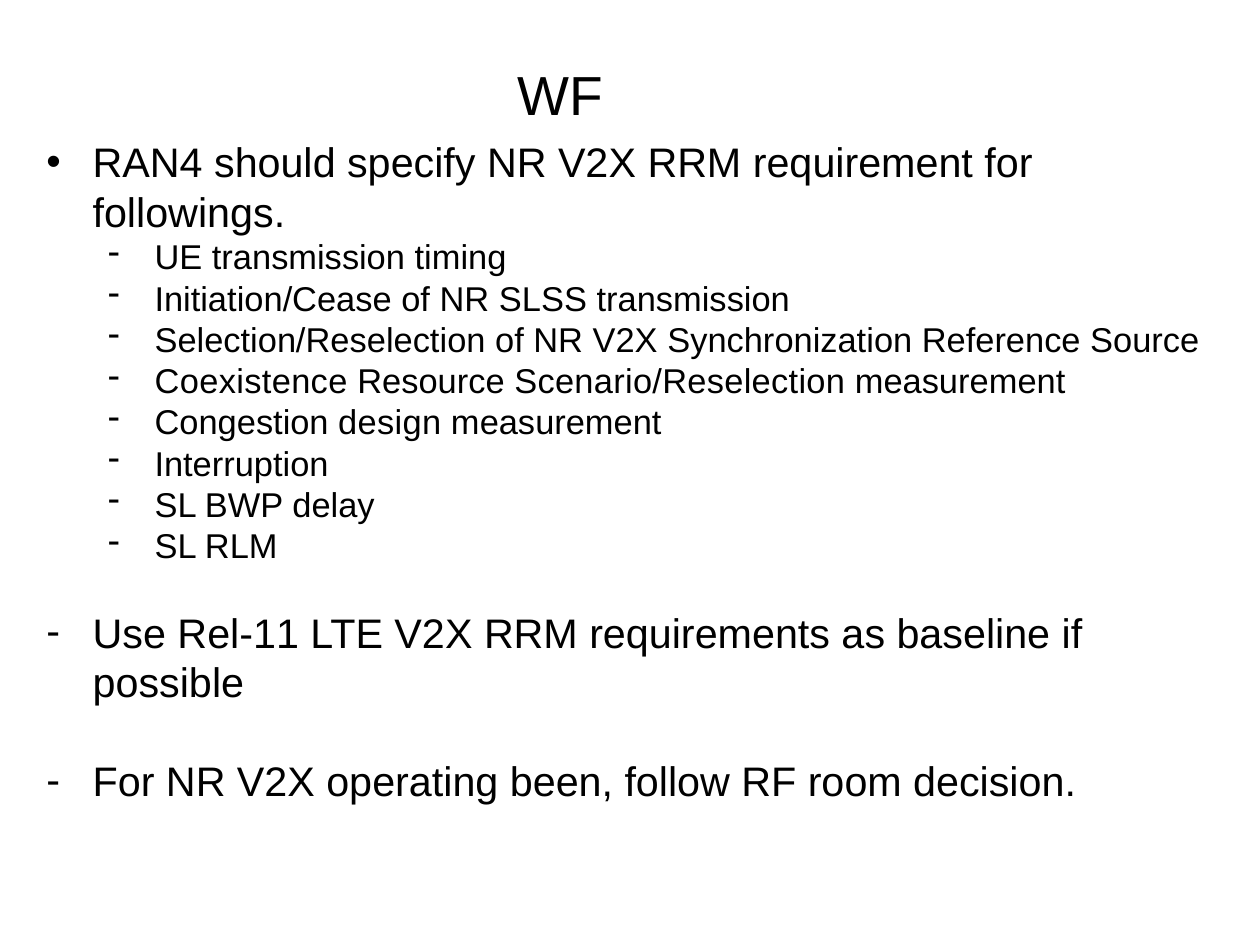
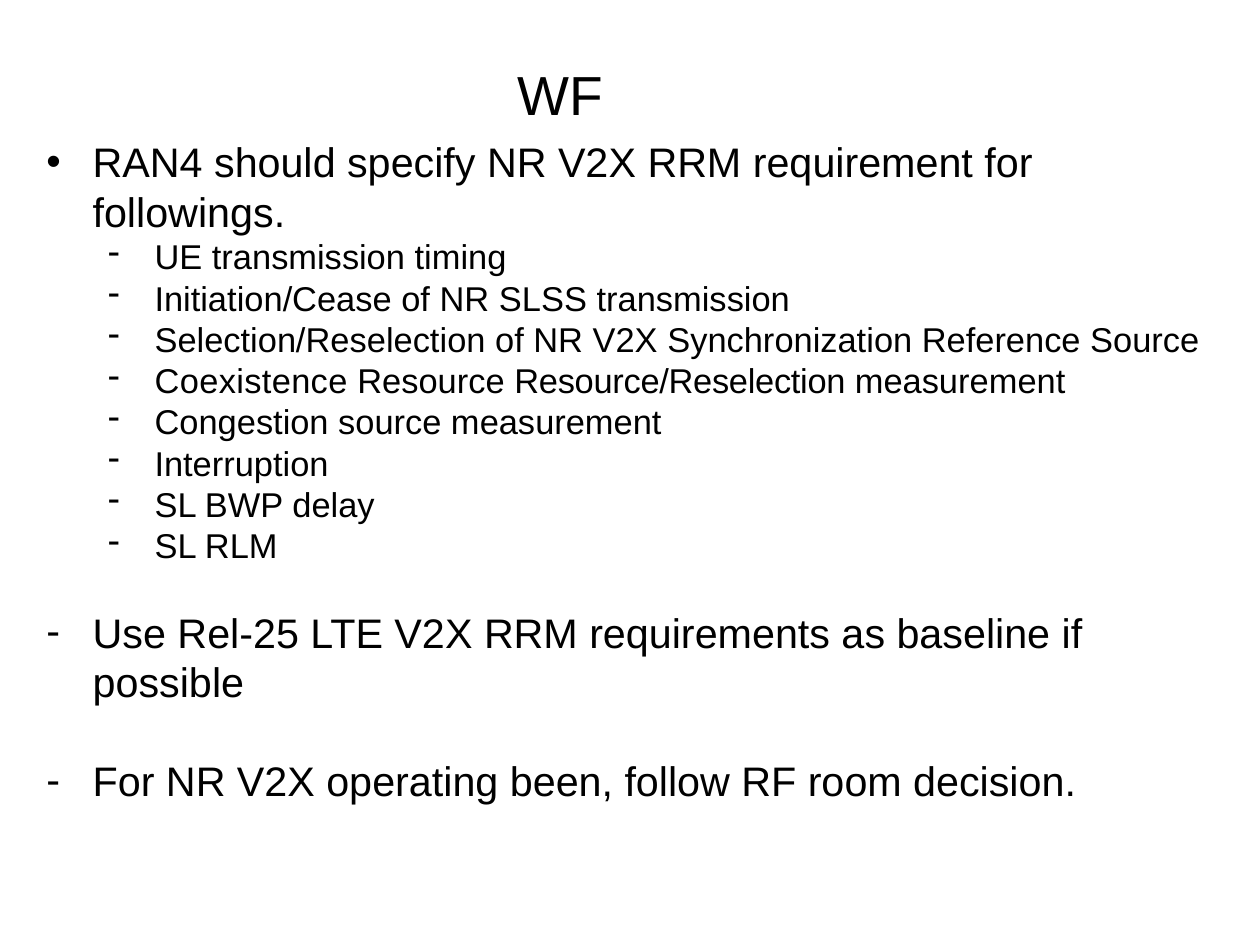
Scenario/Reselection: Scenario/Reselection -> Resource/Reselection (680, 383)
Congestion design: design -> source (390, 424)
Rel-11: Rel-11 -> Rel-25 (238, 635)
